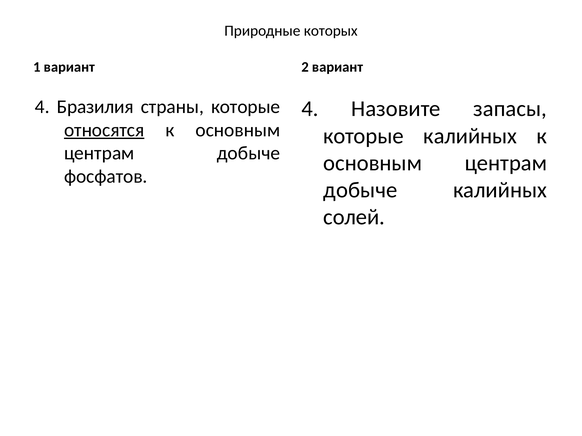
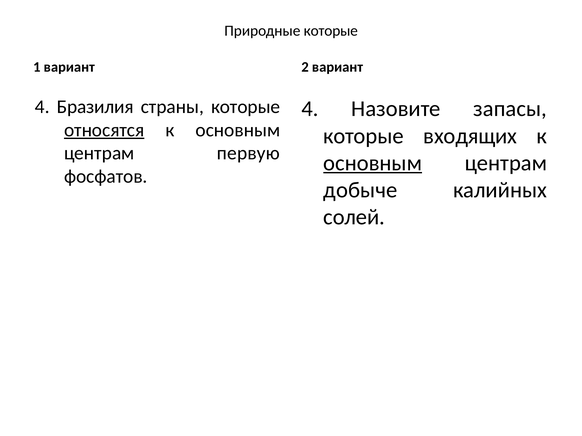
Природные которых: которых -> которые (331, 31)
которые калийных: калийных -> входящих (470, 136)
добыче: добыче -> первую (248, 153)
основным underline: none -> present (373, 163)
